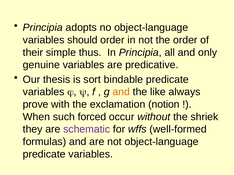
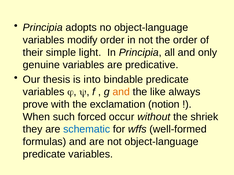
should: should -> modify (82, 40)
thus: thus -> light (90, 53)
sort: sort -> into (92, 80)
schematic colour: purple -> blue (87, 130)
